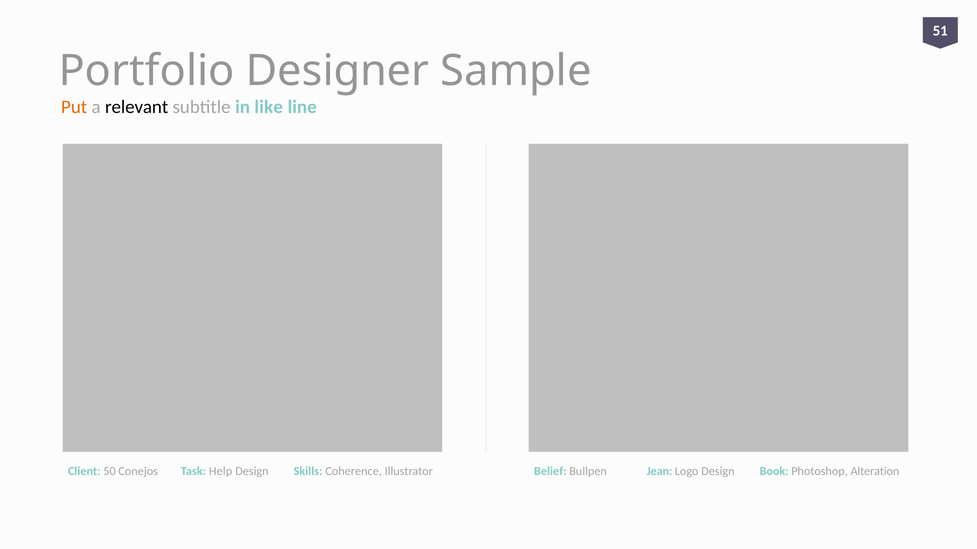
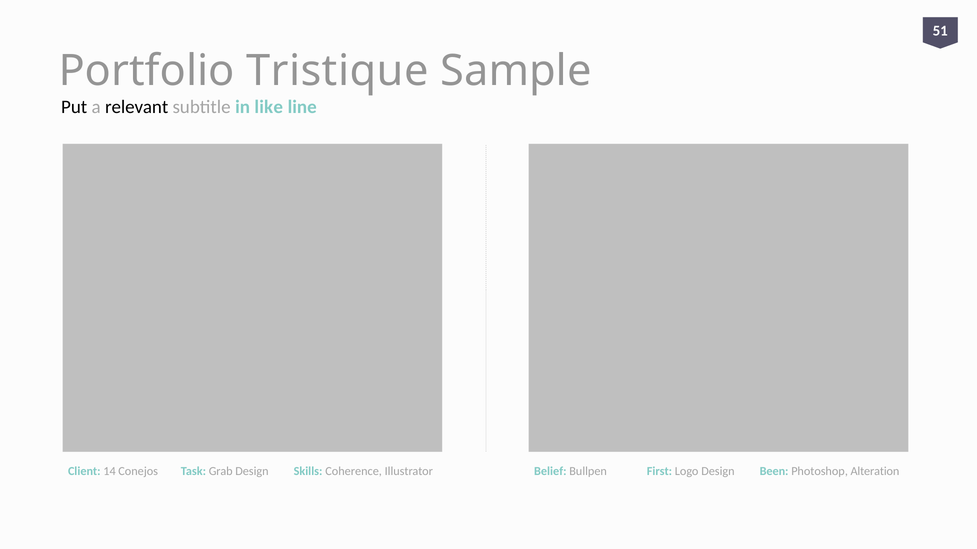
Designer: Designer -> Tristique (337, 71)
Put colour: orange -> black (74, 107)
50: 50 -> 14 (110, 472)
Help: Help -> Grab (221, 472)
Jean: Jean -> First (659, 472)
Book: Book -> Been (774, 472)
